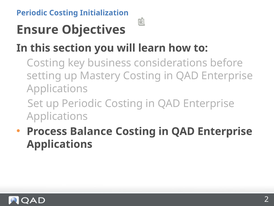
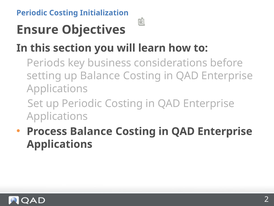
Costing: Costing -> Periods (46, 63)
up Mastery: Mastery -> Balance (100, 76)
